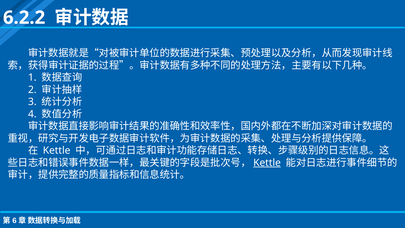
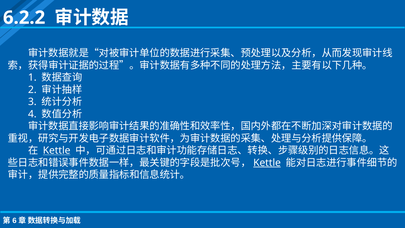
Kettle underline: none -> present (57, 150)
